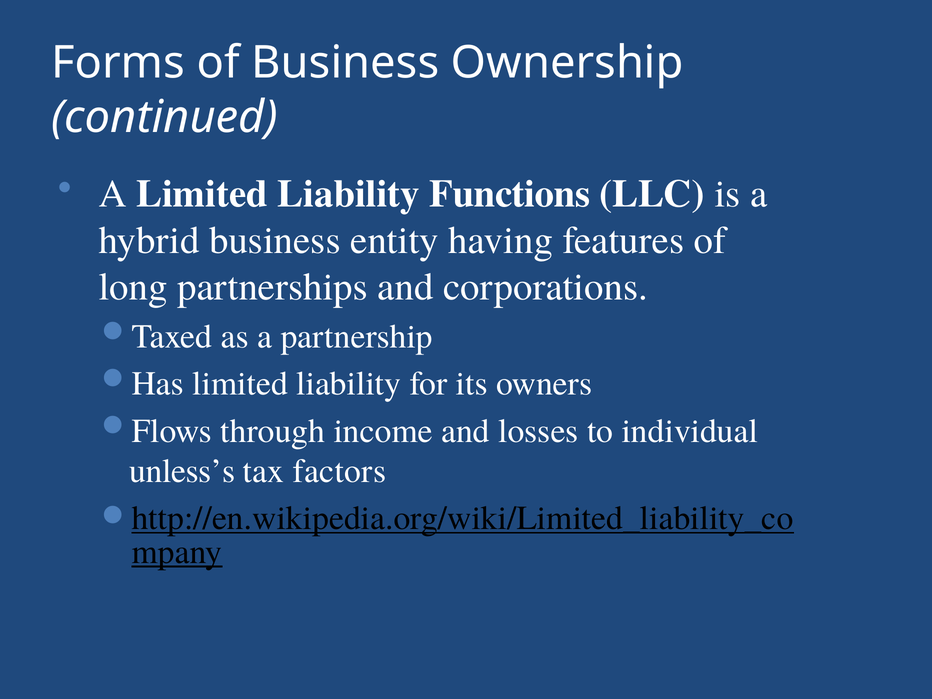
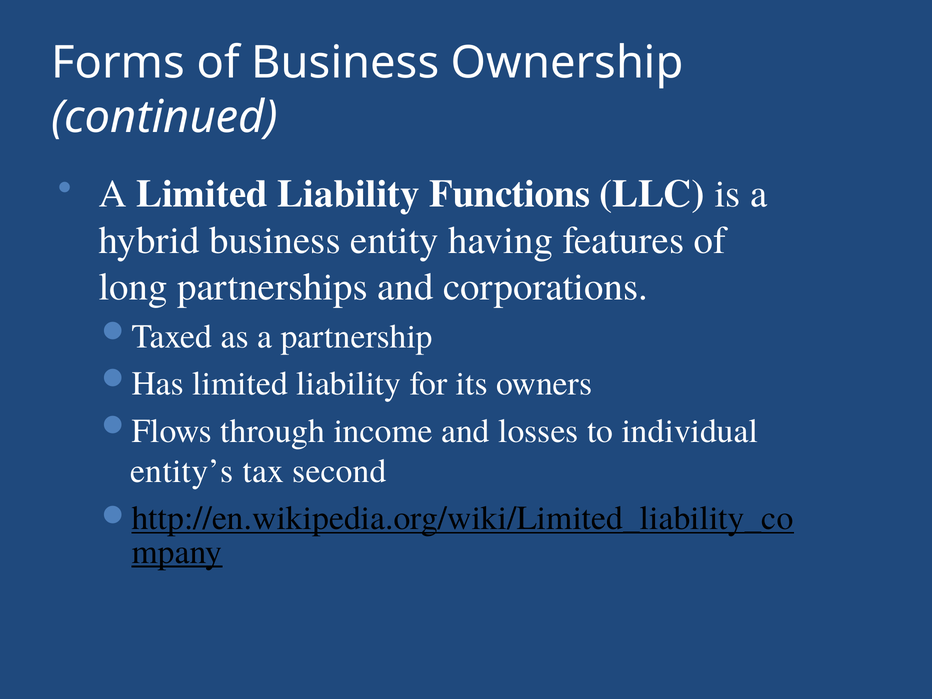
unless’s: unless’s -> entity’s (182, 471)
factors: factors -> second (339, 471)
